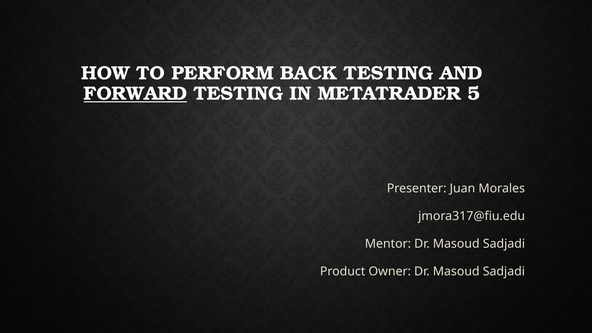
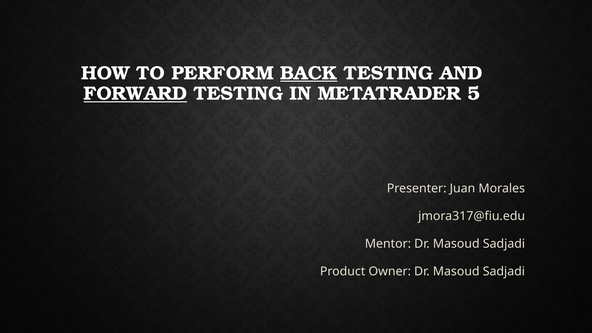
BACK underline: none -> present (309, 73)
